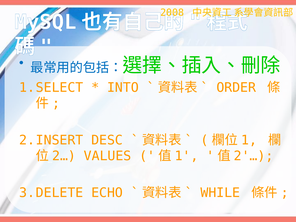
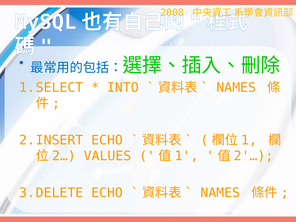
ORDER: ORDER -> NAMES (236, 87)
DESC: DESC -> ECHO (107, 140)
WHILE: WHILE -> NAMES (220, 193)
